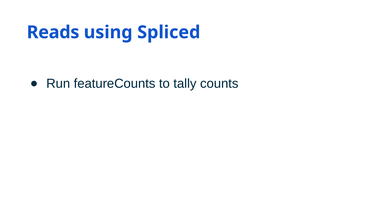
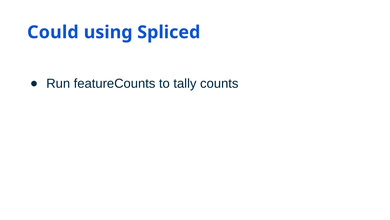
Reads: Reads -> Could (53, 32)
